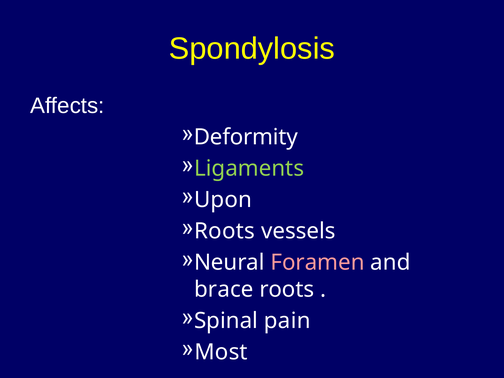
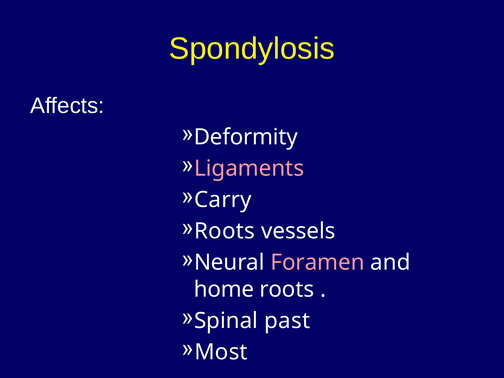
Ligaments colour: light green -> pink (249, 168)
Upon: Upon -> Carry (223, 200)
brace: brace -> home (224, 289)
pain: pain -> past (287, 321)
